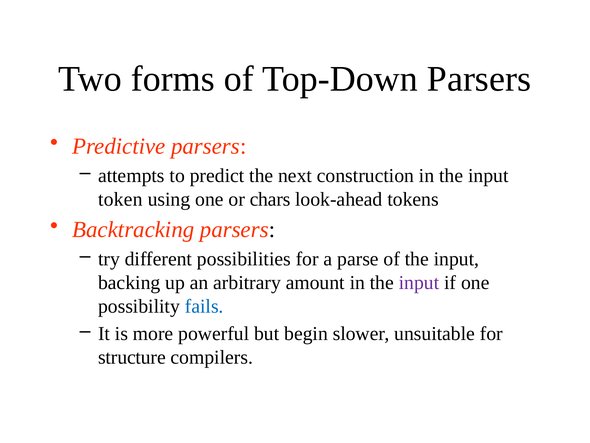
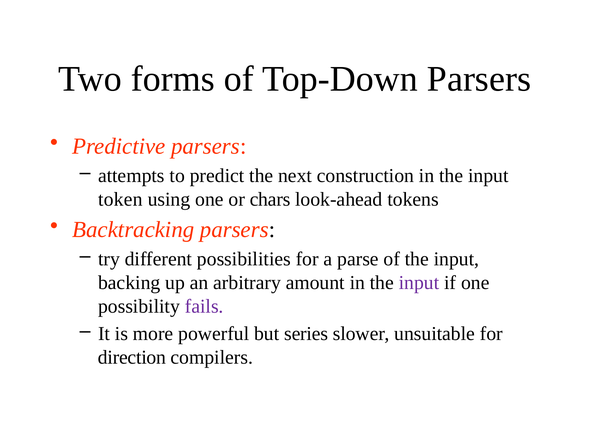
fails colour: blue -> purple (204, 306)
begin: begin -> series (306, 333)
structure: structure -> direction (132, 357)
